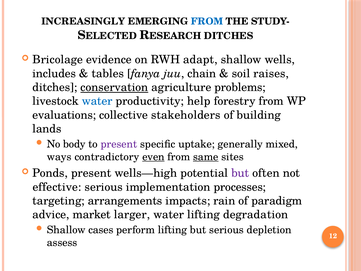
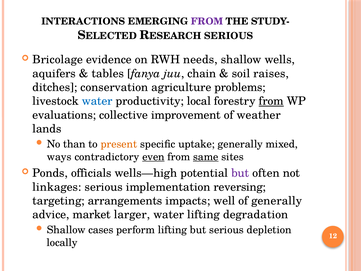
INCREASINGLY: INCREASINGLY -> INTERACTIONS (83, 21)
FROM colour: blue -> purple (207, 21)
DITCHES: DITCHES -> SERIOUS (229, 36)
adapt: adapt -> needs (200, 60)
includes: includes -> aquifers (54, 73)
conservation underline: present -> none (114, 87)
help: help -> local (199, 101)
from underline: none -> present (271, 101)
stakeholders: stakeholders -> improvement (186, 115)
building: building -> weather (259, 115)
body: body -> than (74, 144)
present colour: purple -> orange (119, 144)
Ponds present: present -> officials (91, 173)
effective: effective -> linkages (57, 187)
processes: processes -> reversing (240, 187)
rain: rain -> well (224, 201)
of paradigm: paradigm -> generally (277, 201)
assess: assess -> locally (62, 242)
